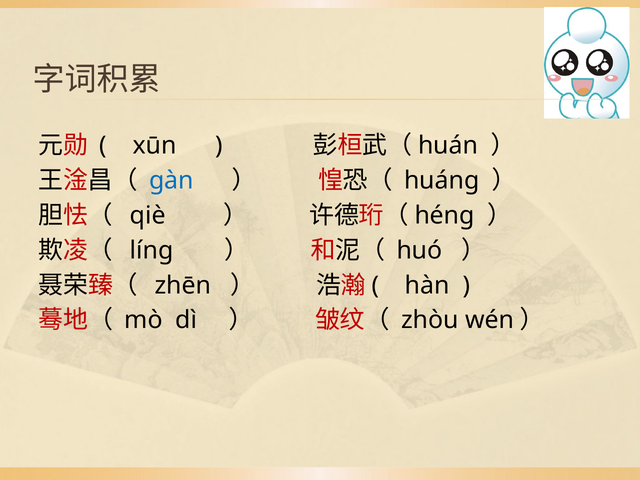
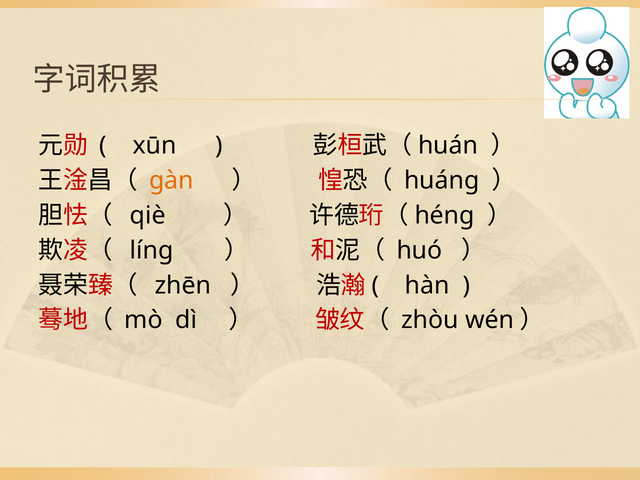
gàn colour: blue -> orange (171, 180)
